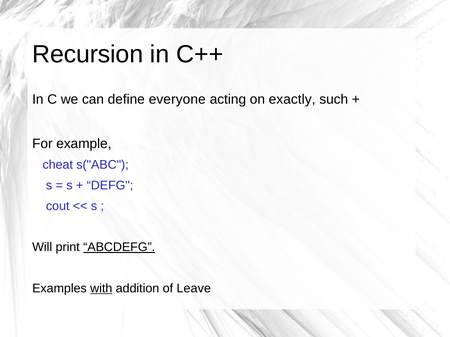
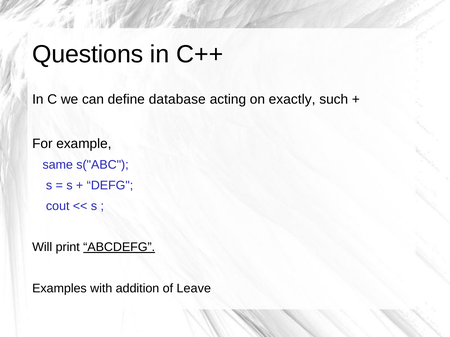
Recursion: Recursion -> Questions (88, 54)
everyone: everyone -> database (177, 100)
cheat: cheat -> same (58, 165)
with underline: present -> none (101, 289)
